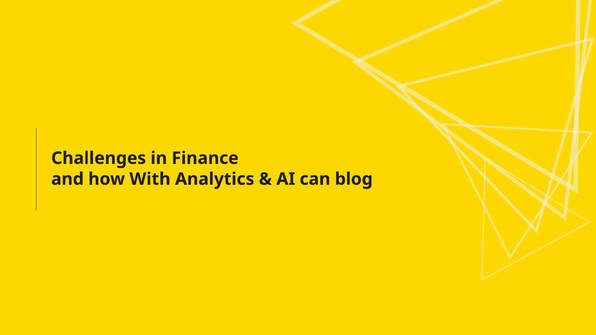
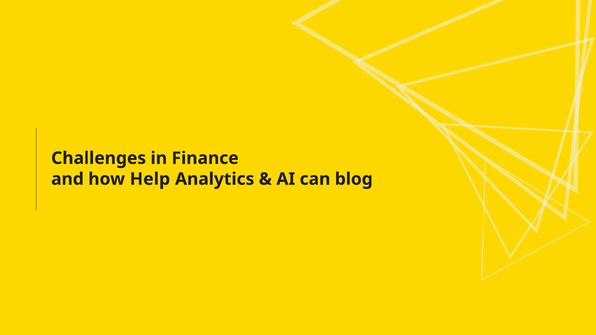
With: With -> Help (150, 179)
